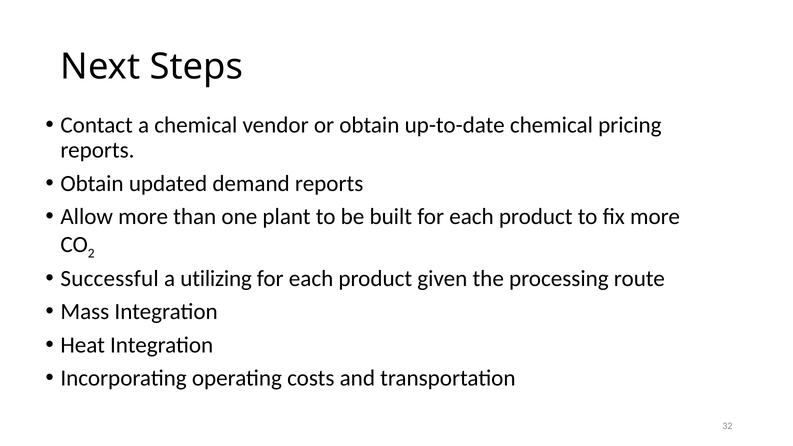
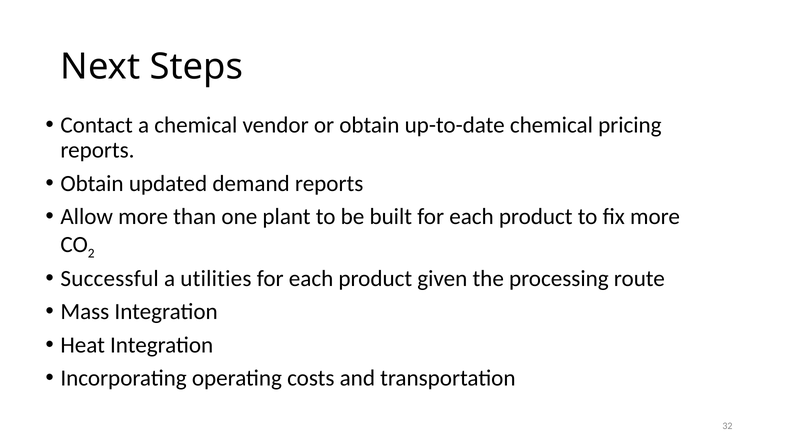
utilizing: utilizing -> utilities (216, 278)
